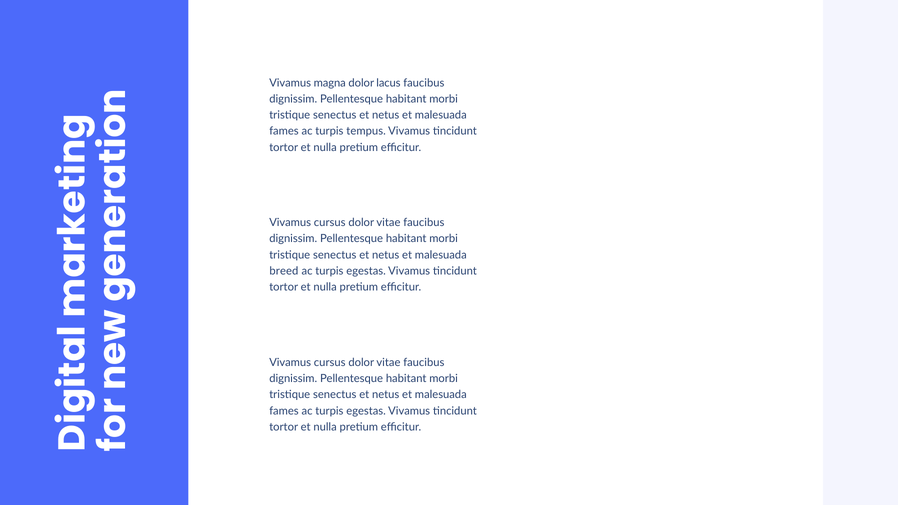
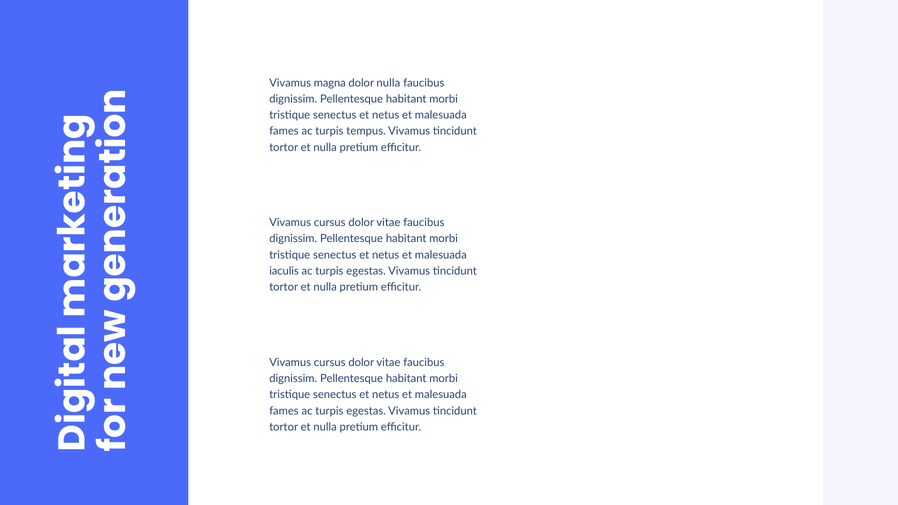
dolor lacus: lacus -> nulla (388, 83)
breed: breed -> iaculis (284, 271)
